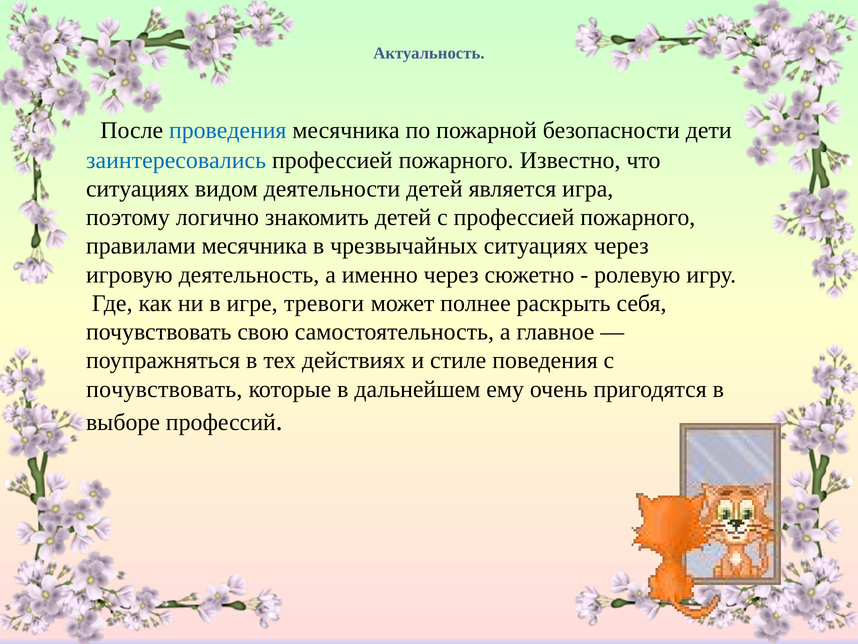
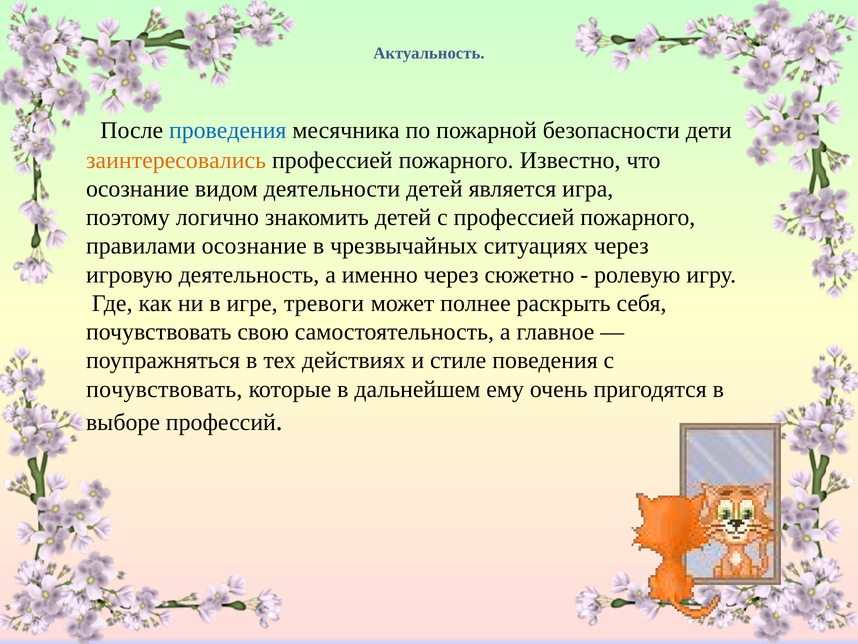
заинтересовались colour: blue -> orange (176, 160)
ситуациях: ситуациях -> осознание (138, 189)
правилами месячника: месячника -> осознание (254, 246)
